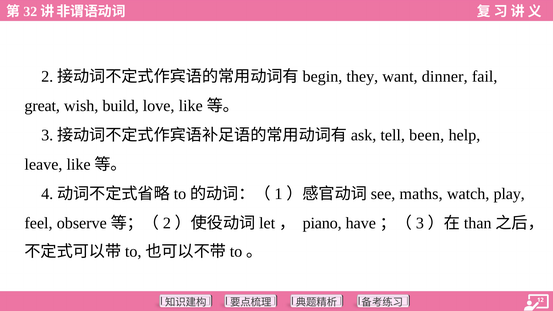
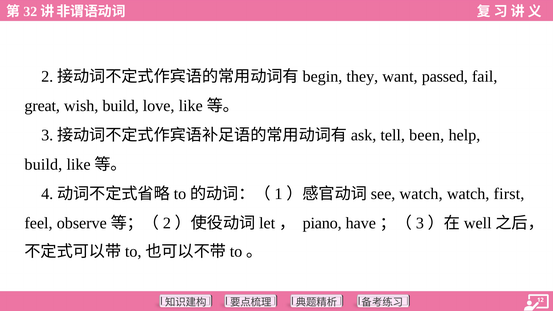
dinner: dinner -> passed (445, 76)
leave: leave -> build (43, 165)
maths: maths -> watch (421, 194)
play: play -> first (509, 194)
than: than -> well (478, 223)
